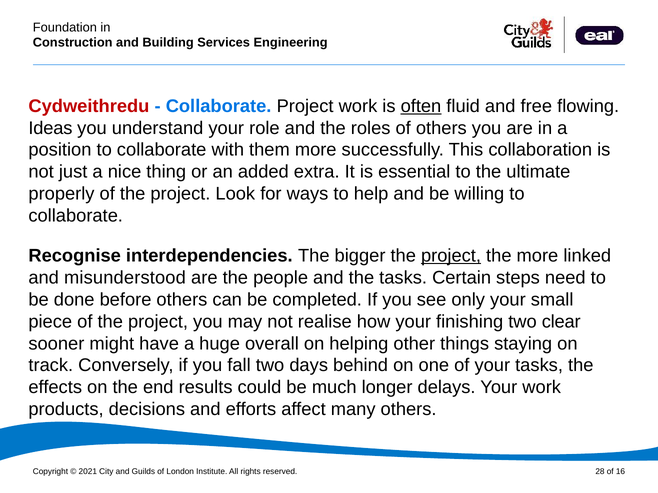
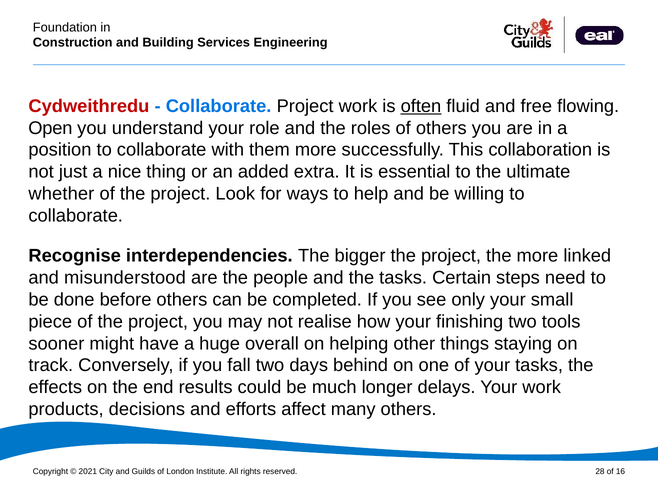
Ideas: Ideas -> Open (50, 128)
properly: properly -> whether (61, 194)
project underline: present -> none (451, 256)
clear: clear -> tools (561, 322)
